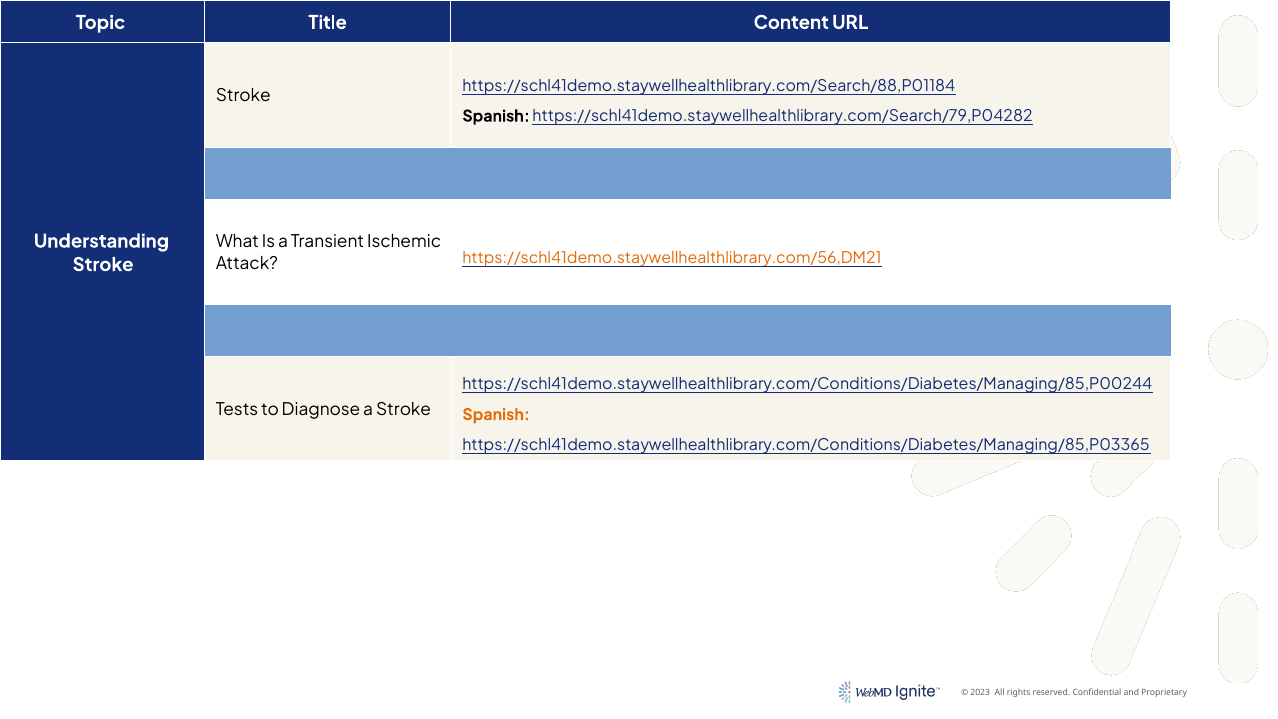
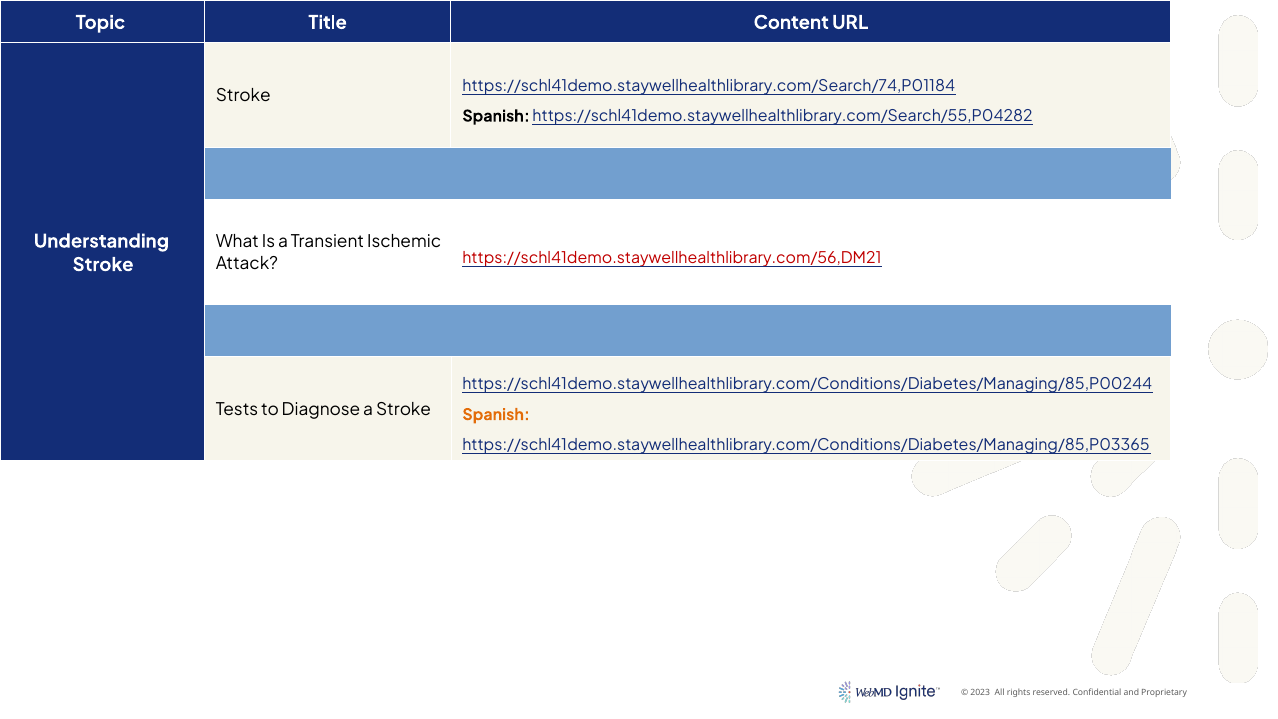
https://schl41demo.staywellhealthlibrary.com/Search/88,P01184: https://schl41demo.staywellhealthlibrary.com/Search/88,P01184 -> https://schl41demo.staywellhealthlibrary.com/Search/74,P01184 (709, 86)
https://schl41demo.staywellhealthlibrary.com/Search/79,P04282: https://schl41demo.staywellhealthlibrary.com/Search/79,P04282 -> https://schl41demo.staywellhealthlibrary.com/Search/55,P04282 (783, 116)
https://schl41demo.staywellhealthlibrary.com/56,DM21 colour: orange -> red (672, 258)
